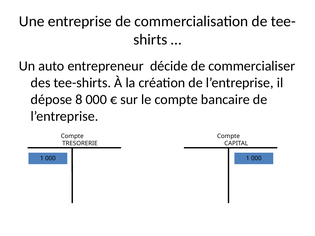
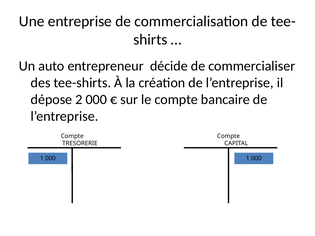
8: 8 -> 2 (79, 100)
